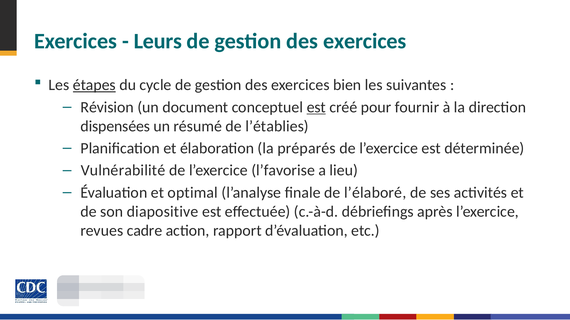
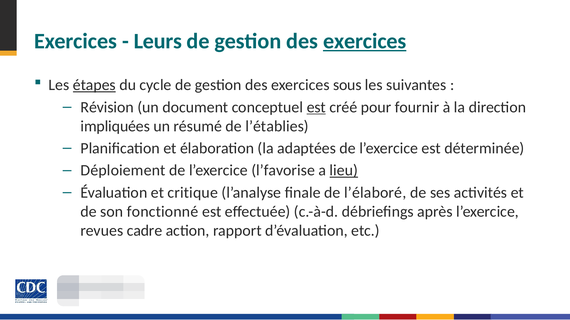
exercices underline: none -> present (365, 41)
bien: bien -> sous (347, 85)
dispensées: dispensées -> impliquées (115, 126)
préparés: préparés -> adaptées (307, 149)
Vulnérabilité: Vulnérabilité -> Déploiement (123, 171)
lieu underline: none -> present (344, 171)
optimal: optimal -> critique (193, 193)
diapositive: diapositive -> fonctionné (163, 212)
